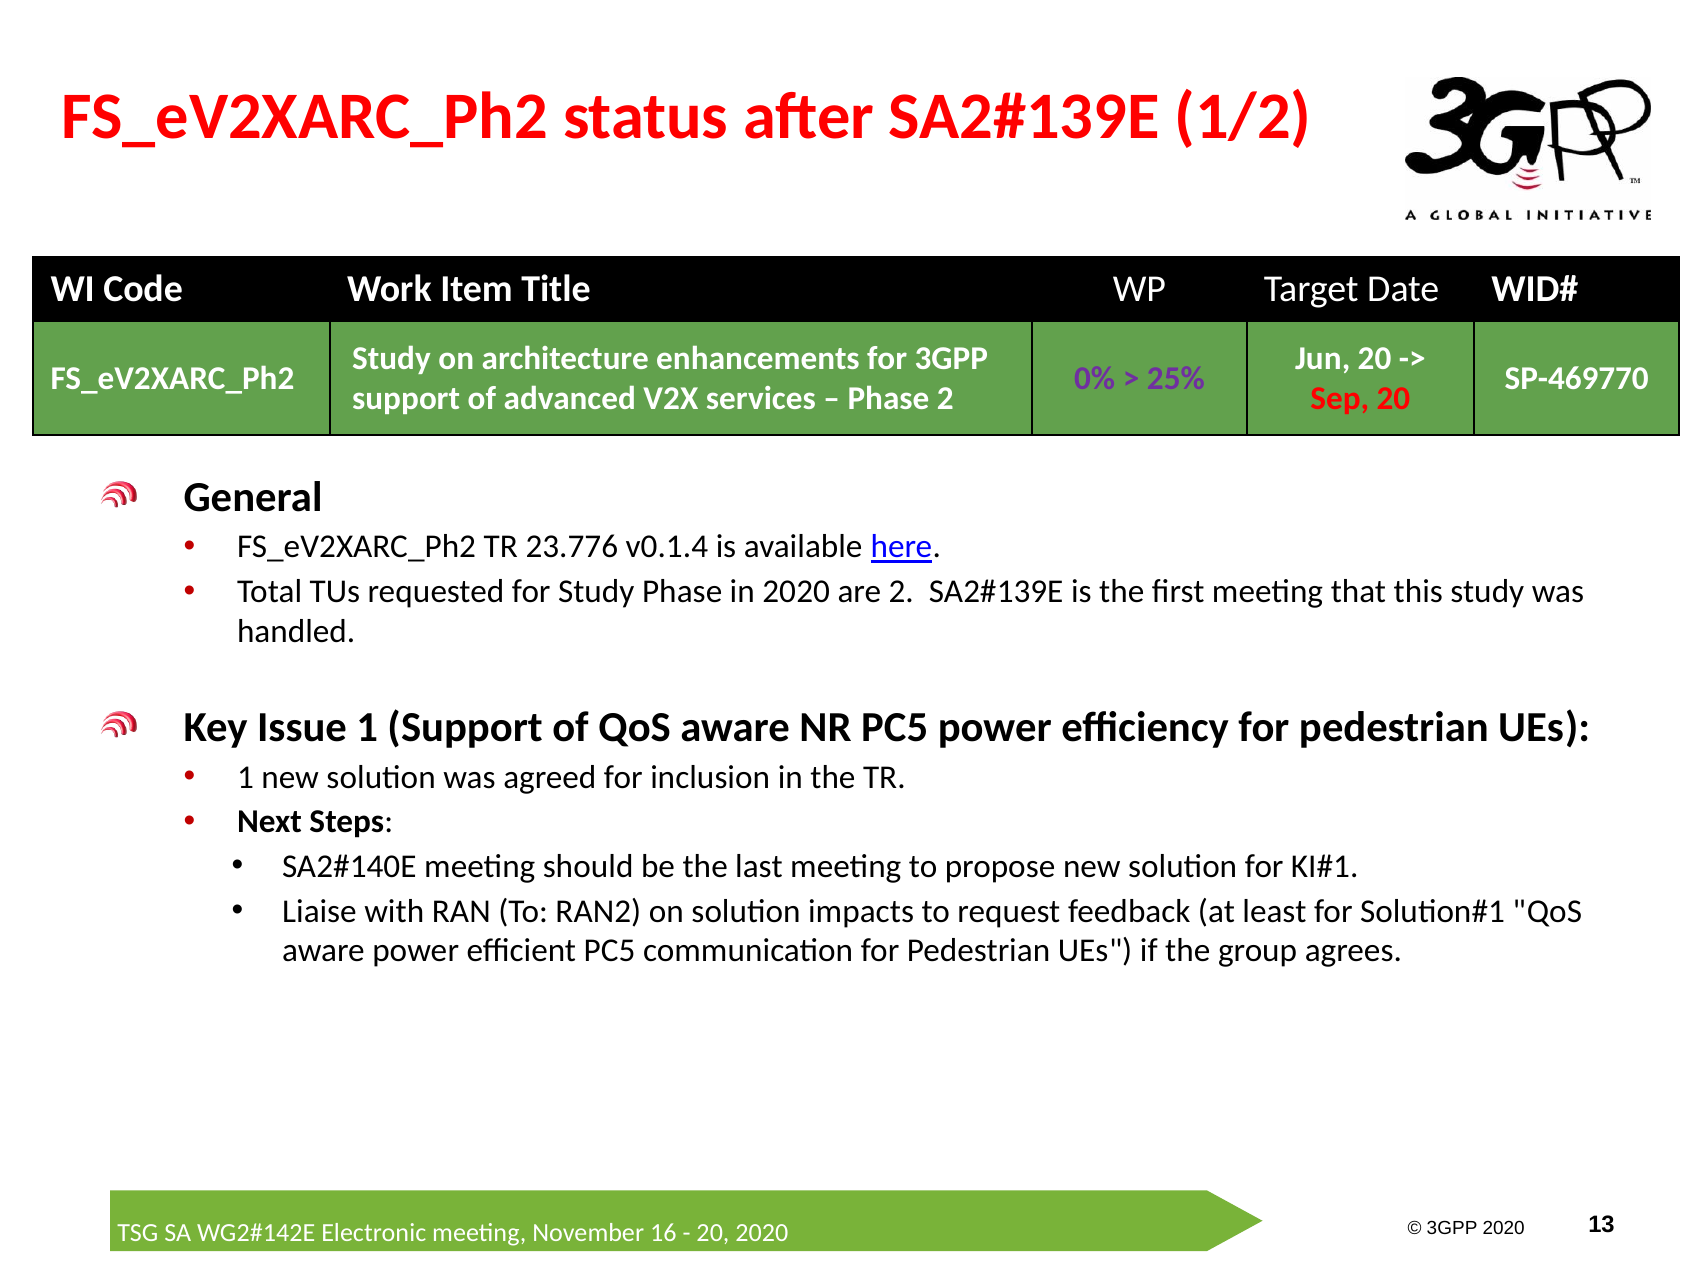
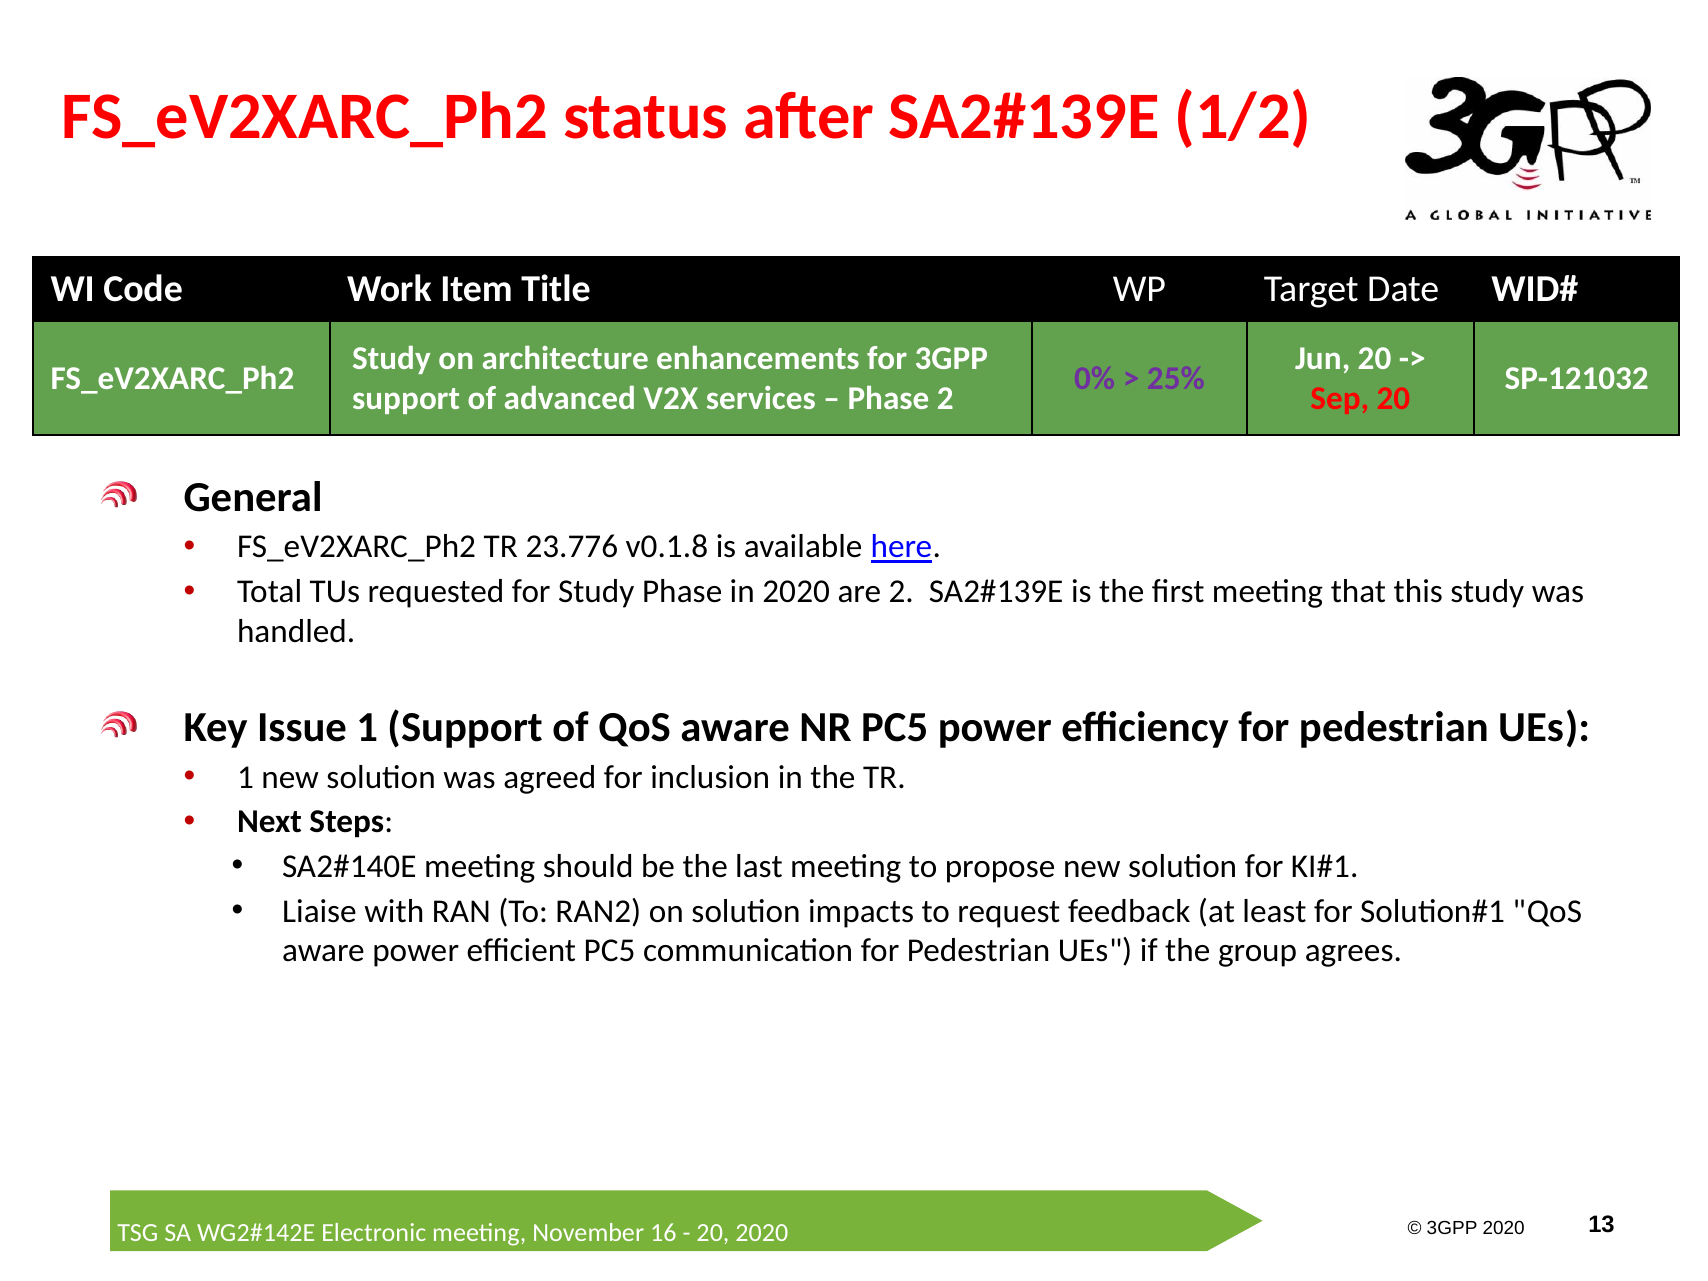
SP-469770: SP-469770 -> SP-121032 (1577, 378)
v0.1.4: v0.1.4 -> v0.1.8 (667, 547)
